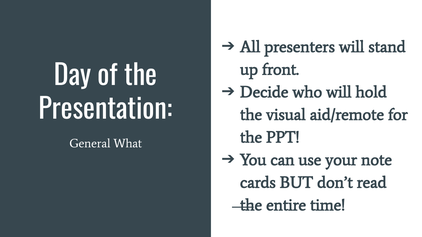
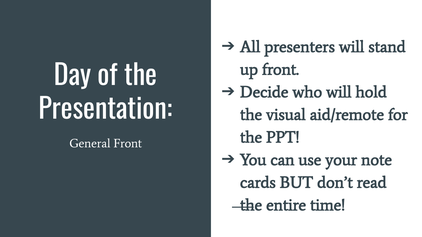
General What: What -> Front (128, 144)
